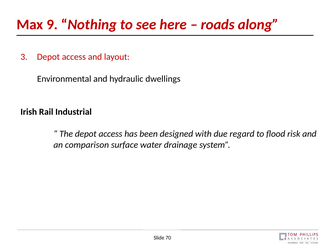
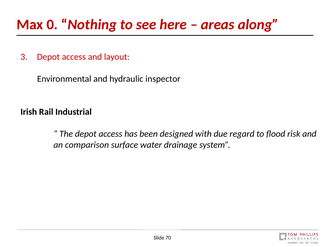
9: 9 -> 0 (52, 25)
roads: roads -> areas (218, 25)
dwellings: dwellings -> inspector (163, 79)
